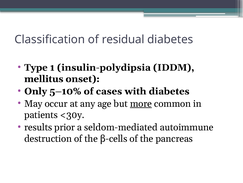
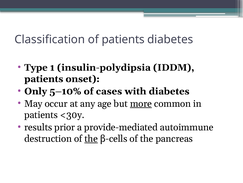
of residual: residual -> patients (123, 39)
mellitus: mellitus -> patients (44, 79)
seldom-mediated: seldom-mediated -> provide-mediated (121, 127)
the underline: none -> present (91, 138)
